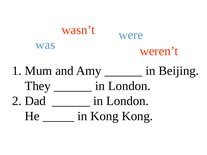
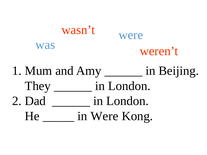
in Kong: Kong -> Were (104, 116)
